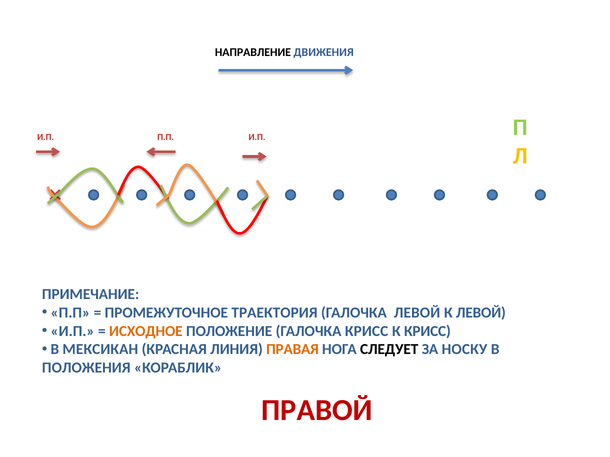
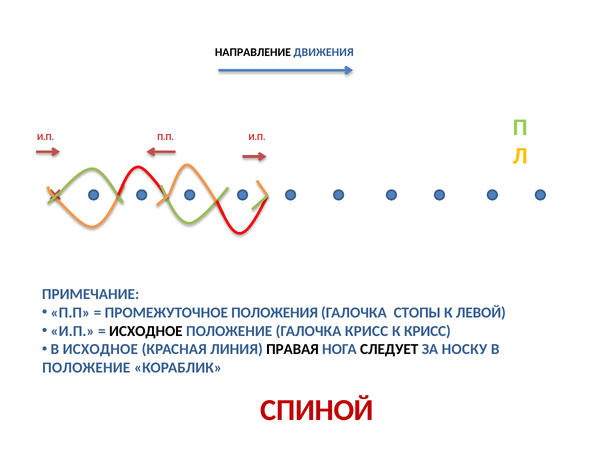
ТРАЕКТОРИЯ: ТРАЕКТОРИЯ -> ПОЛОЖЕНИЯ (275, 313)
ГАЛОЧКА ЛЕВОЙ: ЛЕВОЙ -> СТОПЫ (417, 313)
ИСХОДНОЕ colour: orange -> black (146, 331)
В МЕКСИКАН: МЕКСИКАН -> ИСХОДНОЕ (100, 350)
ПРАВАЯ colour: orange -> black (293, 350)
ПОЛОЖЕНИЯ: ПОЛОЖЕНИЯ -> ПОЛОЖЕНИЕ (86, 368)
ПРАВОЙ: ПРАВОЙ -> СПИНОЙ (317, 411)
